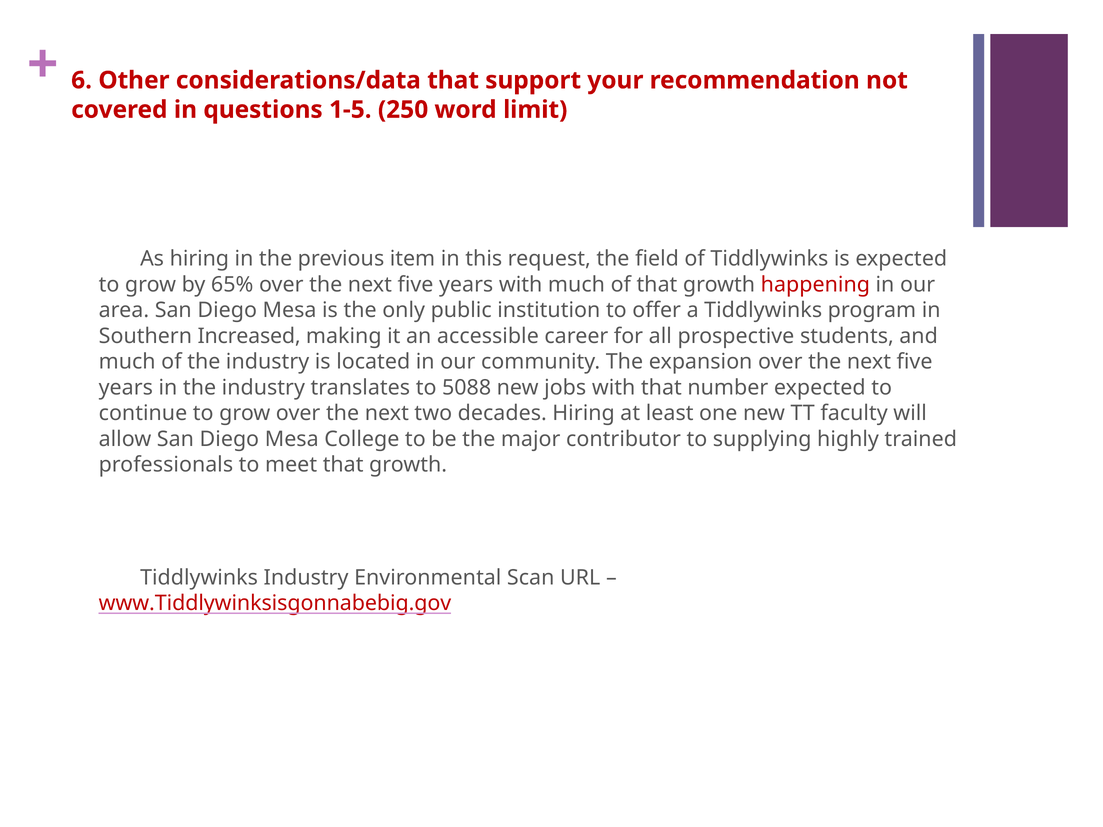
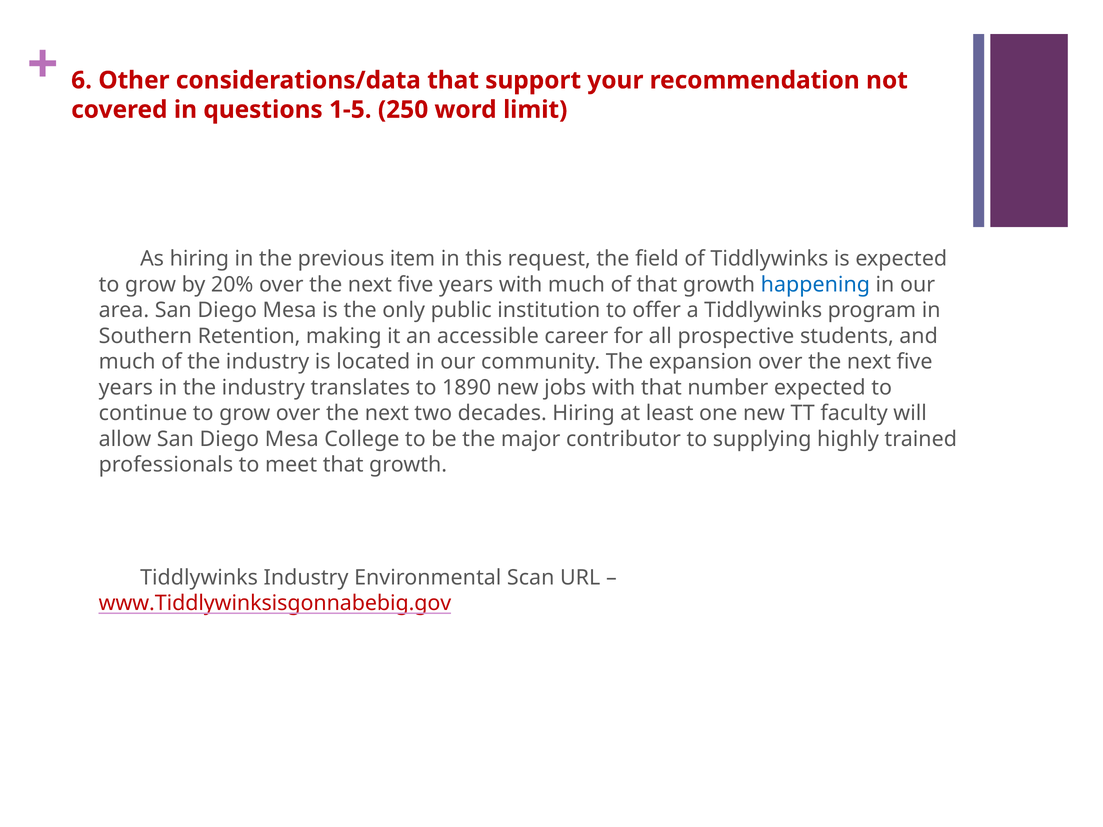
65%: 65% -> 20% (232, 285)
happening colour: red -> blue (815, 285)
Increased: Increased -> Retention (249, 336)
5088: 5088 -> 1890 (467, 388)
